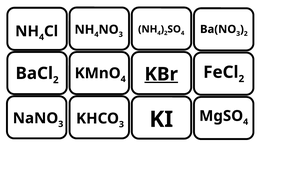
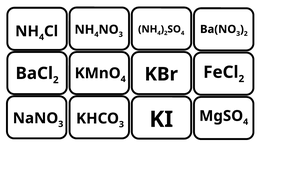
KBr underline: present -> none (161, 74)
